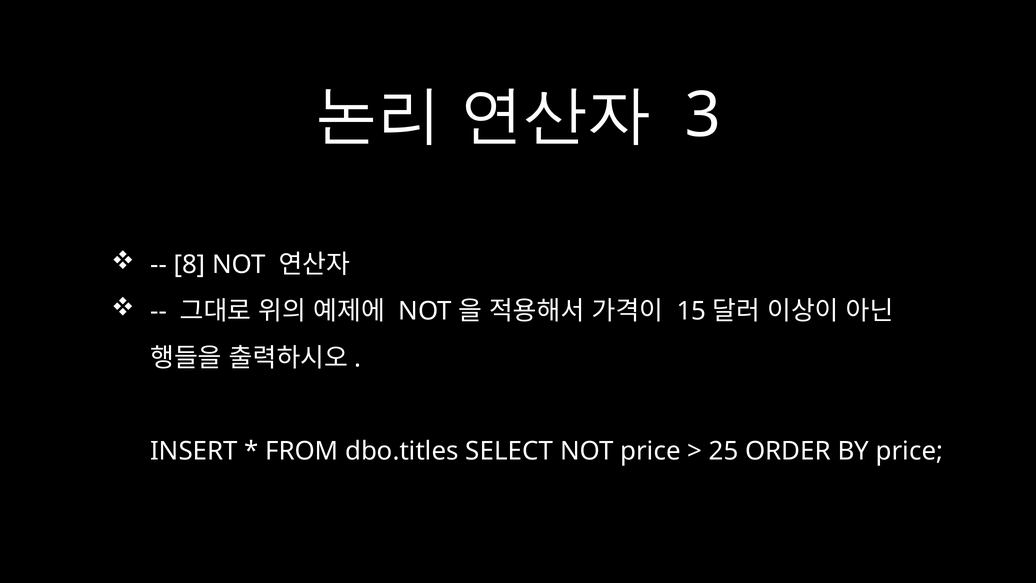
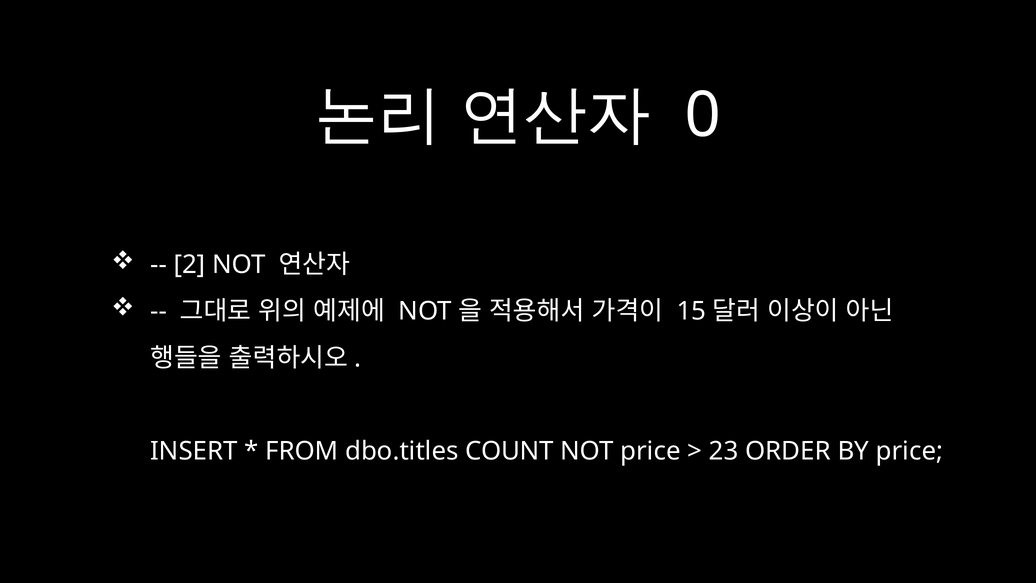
3: 3 -> 0 (703, 115)
8: 8 -> 2 (189, 265)
SELECT: SELECT -> COUNT (509, 451)
25: 25 -> 23 (724, 451)
